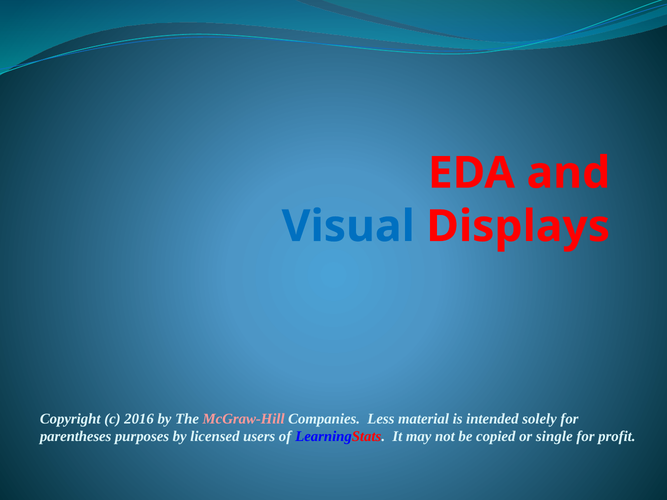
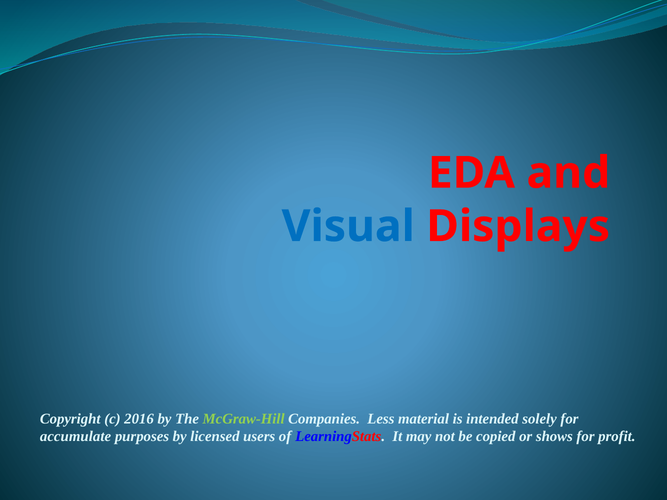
McGraw-Hill colour: pink -> light green (244, 419)
parentheses: parentheses -> accumulate (76, 437)
single: single -> shows (554, 437)
